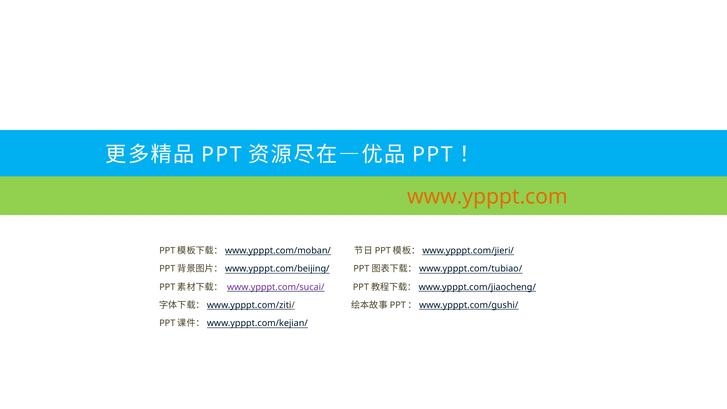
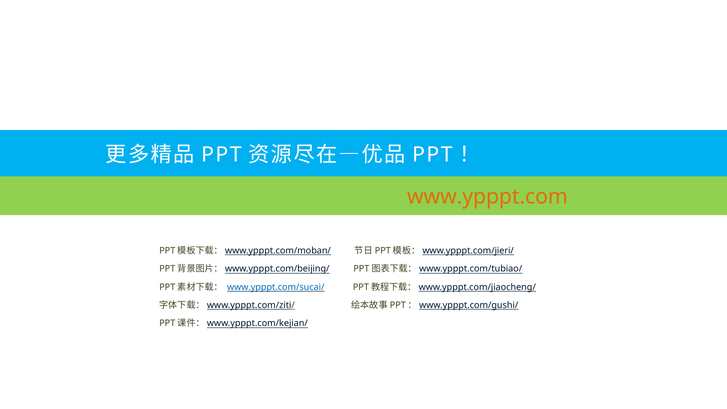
www.ypppt.com/sucai/ colour: purple -> blue (276, 287)
